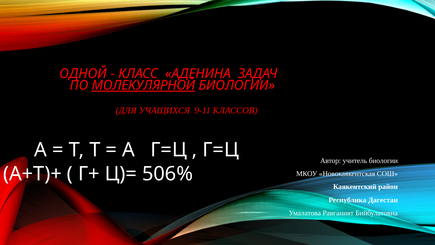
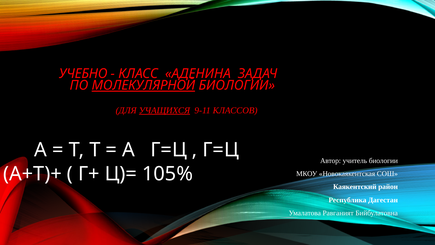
ОДНОЙ: ОДНОЙ -> УЧЕБНО (83, 73)
УЧАЩИХСЯ underline: none -> present (164, 110)
506%: 506% -> 105% (168, 174)
